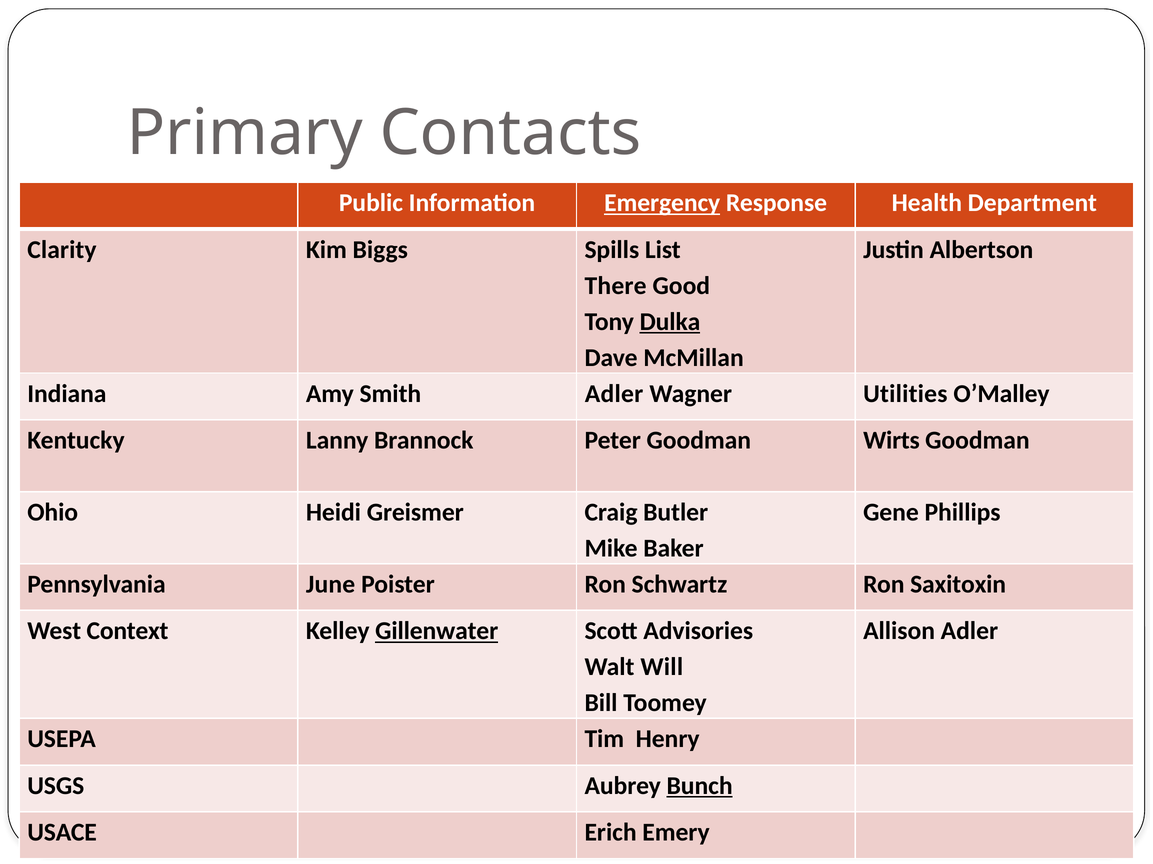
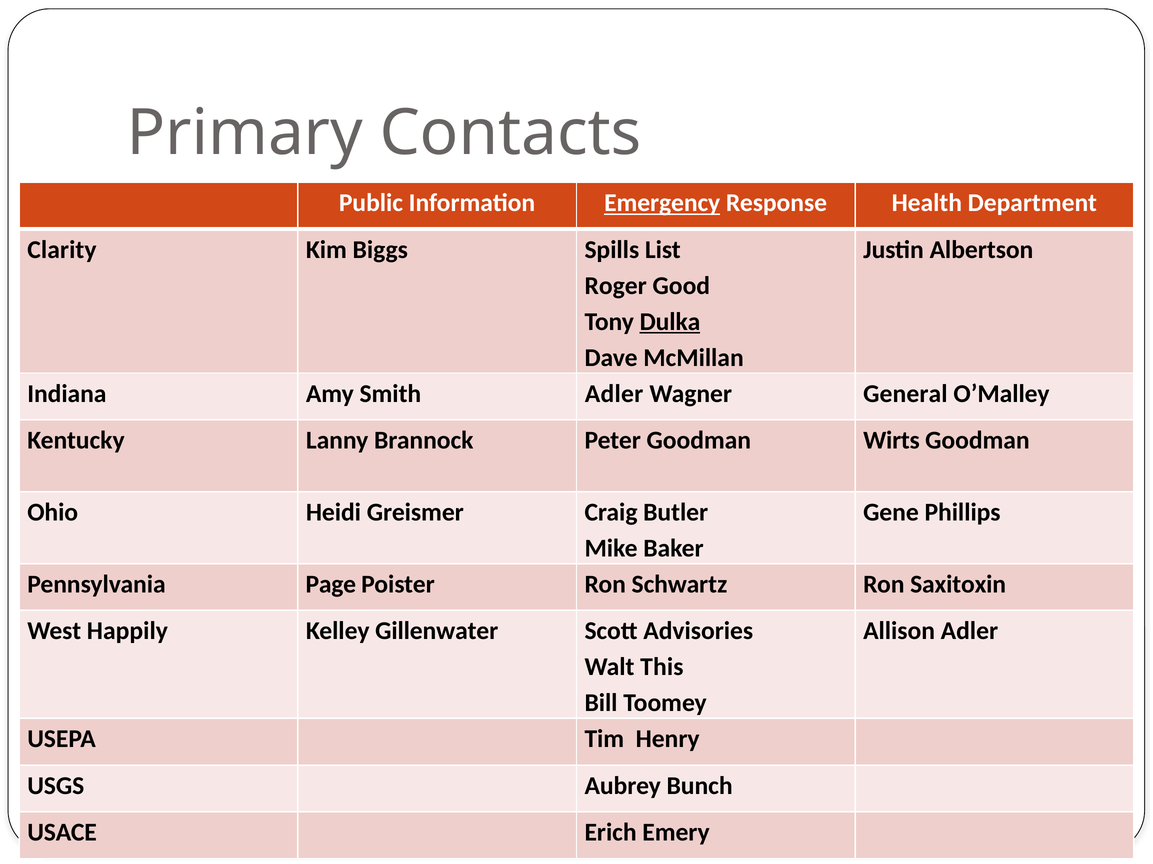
There: There -> Roger (616, 286)
Utilities: Utilities -> General (905, 394)
June: June -> Page (331, 585)
Context: Context -> Happily (127, 632)
Gillenwater underline: present -> none (437, 632)
Will: Will -> This (662, 668)
Bunch underline: present -> none (700, 786)
